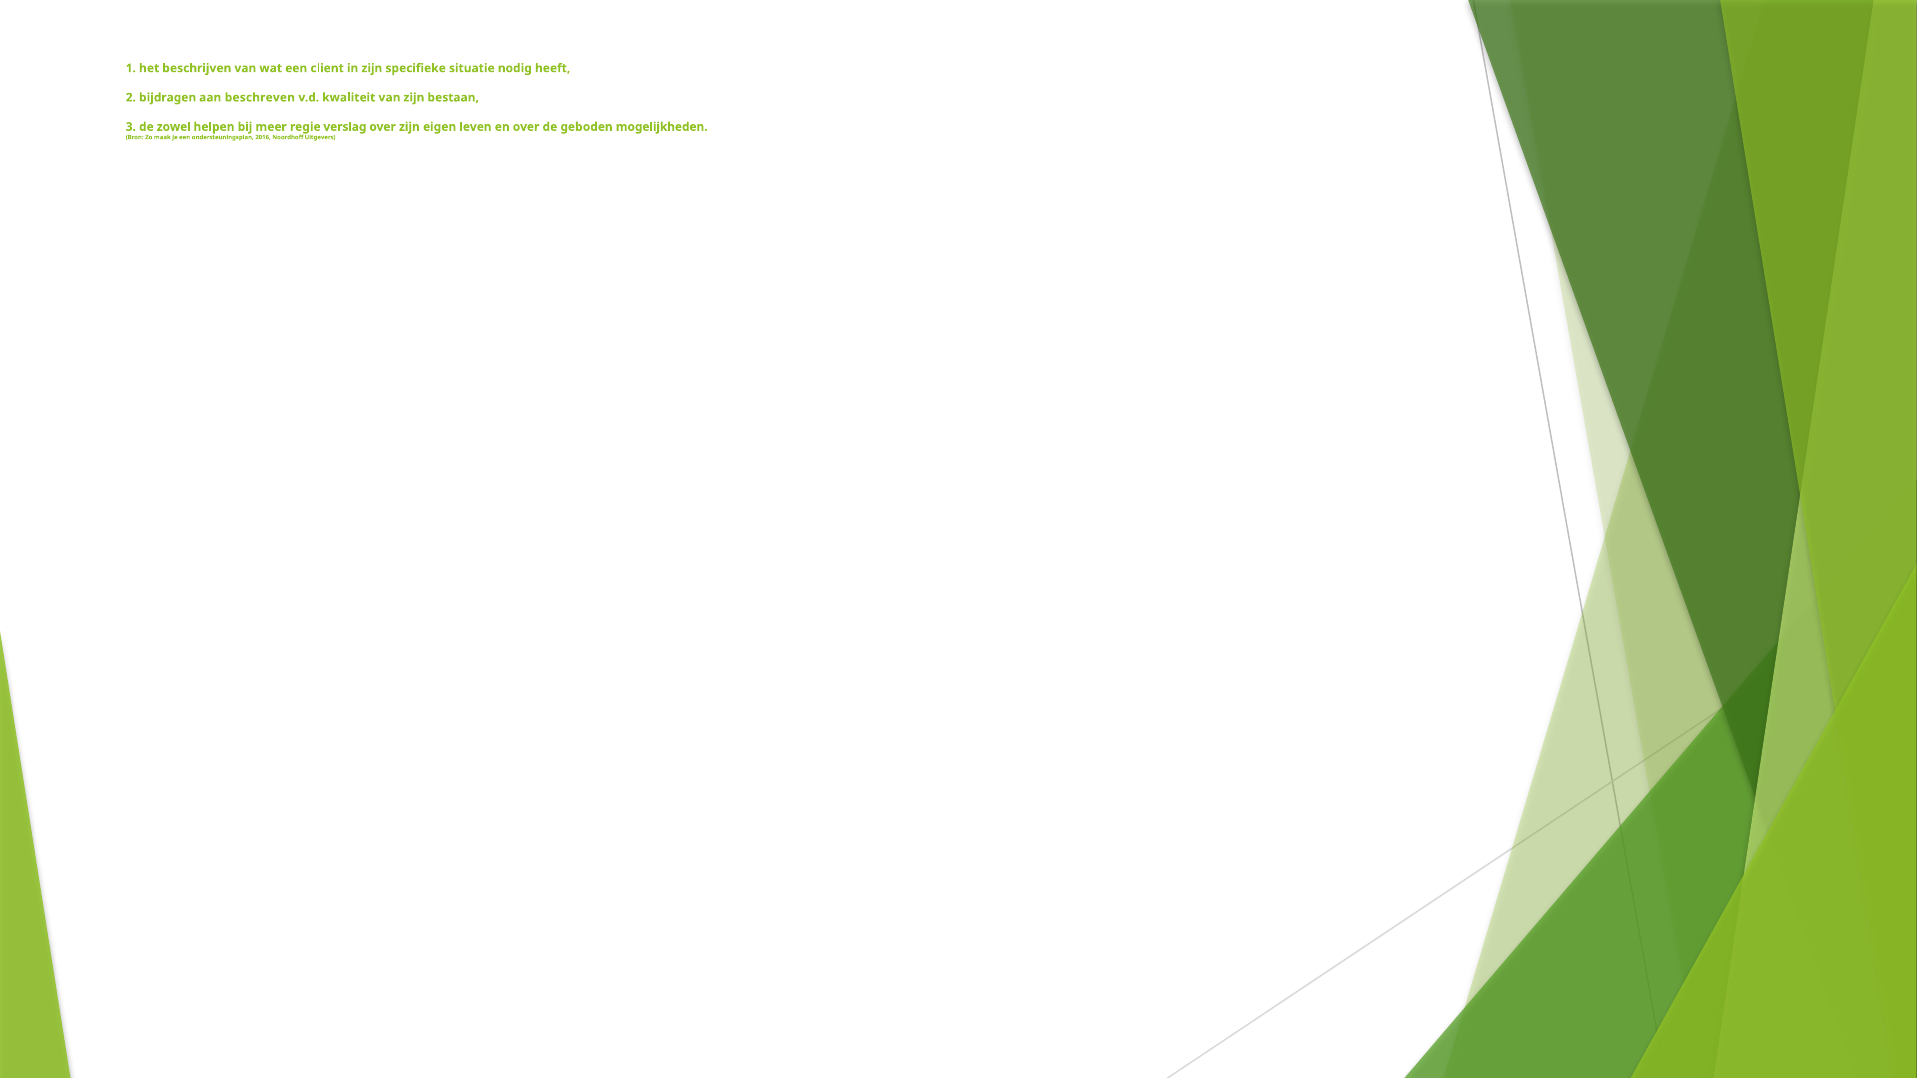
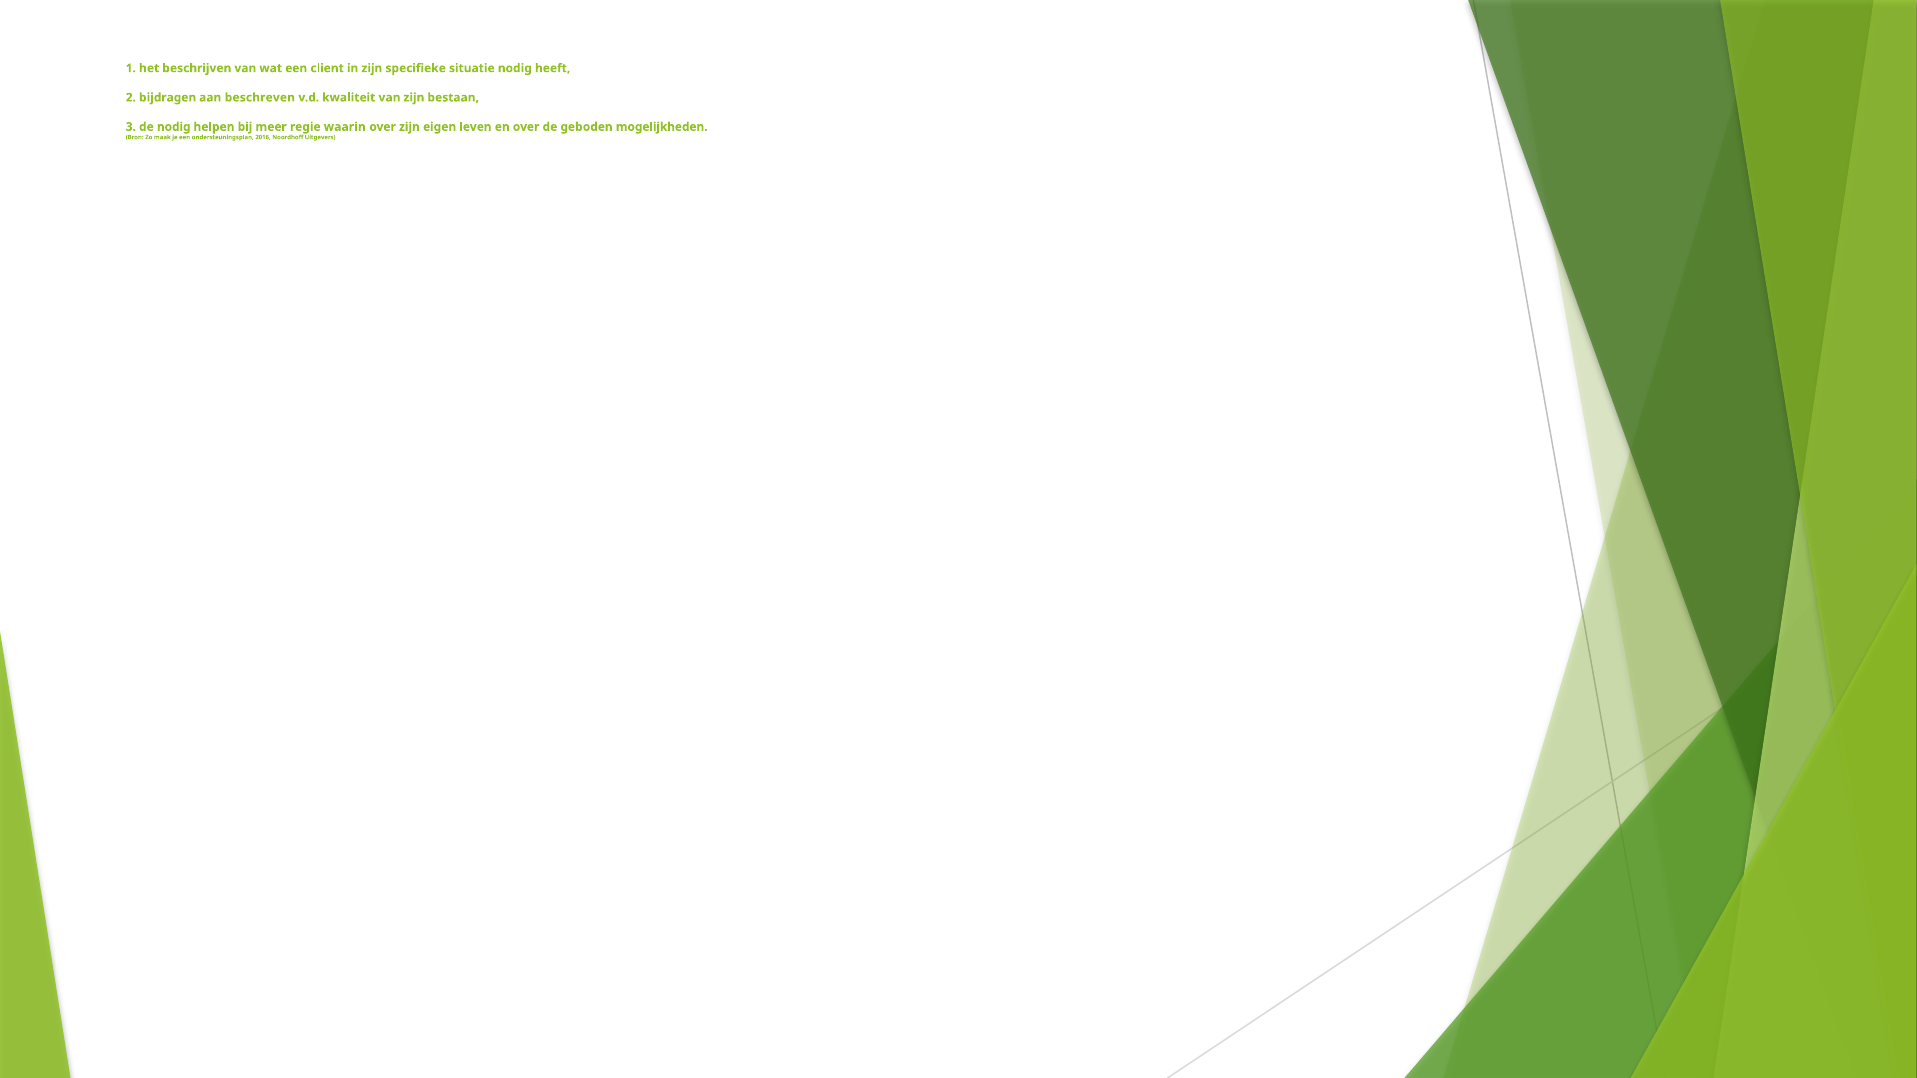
de zowel: zowel -> nodig (174, 127)
verslag: verslag -> waarin (345, 127)
